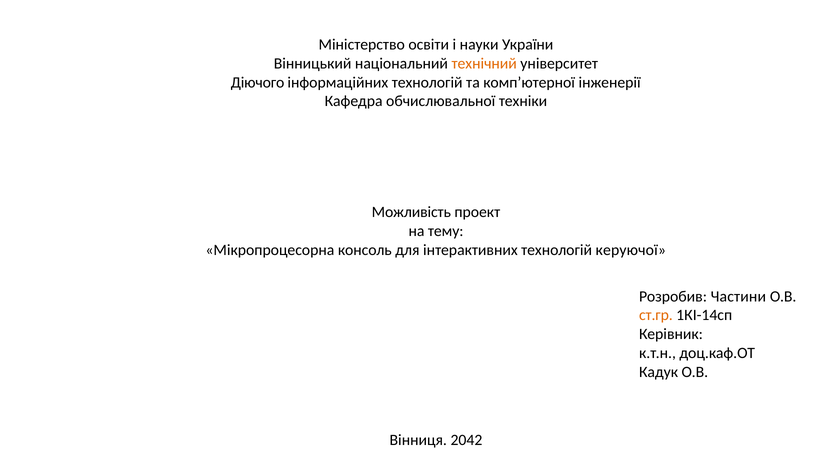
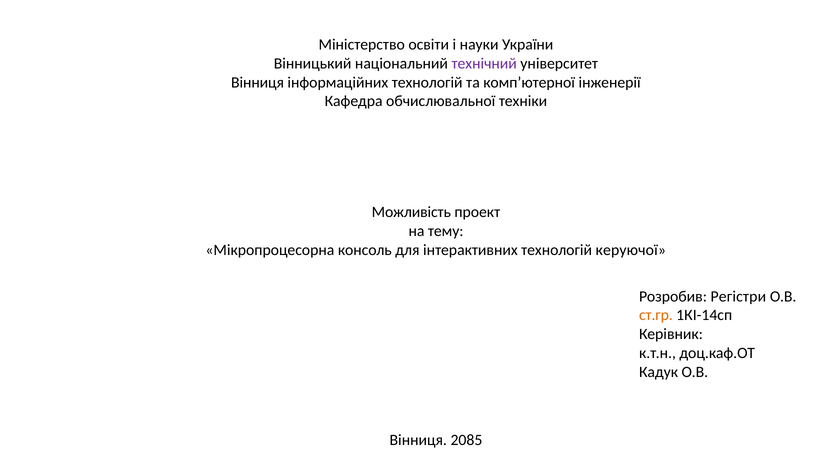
технічний colour: orange -> purple (484, 64)
Діючого: Діючого -> Вінниця (258, 82)
Частини: Частини -> Регістри (738, 296)
2042: 2042 -> 2085 (466, 440)
